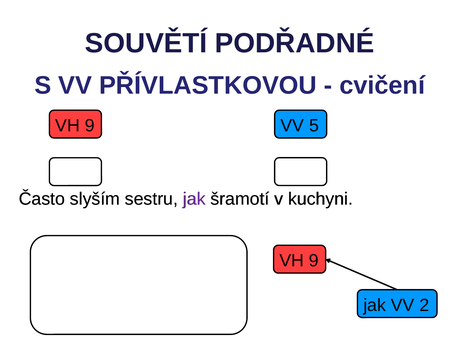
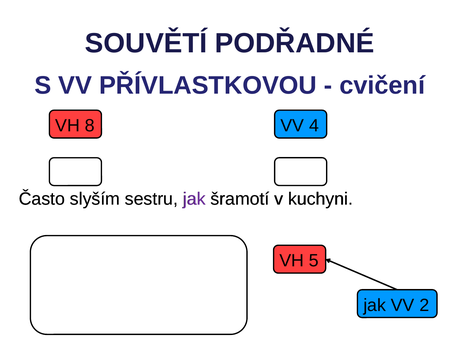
9: 9 -> 8 (90, 126)
5: 5 -> 4 (314, 126)
9: 9 -> 5 (314, 261)
